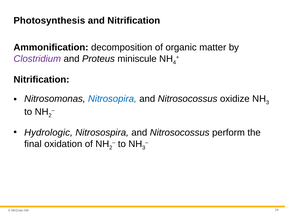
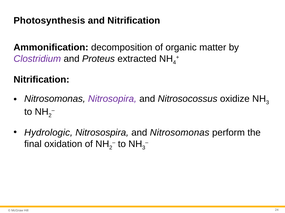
miniscule: miniscule -> extracted (137, 59)
Nitrosopira colour: blue -> purple (112, 99)
Nitrosospira and Nitrosocossus: Nitrosocossus -> Nitrosomonas (180, 133)
